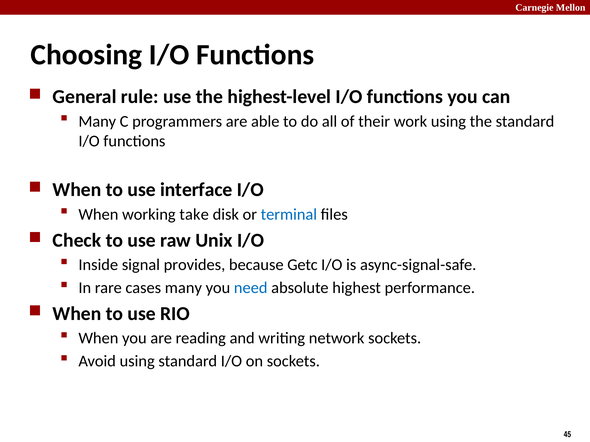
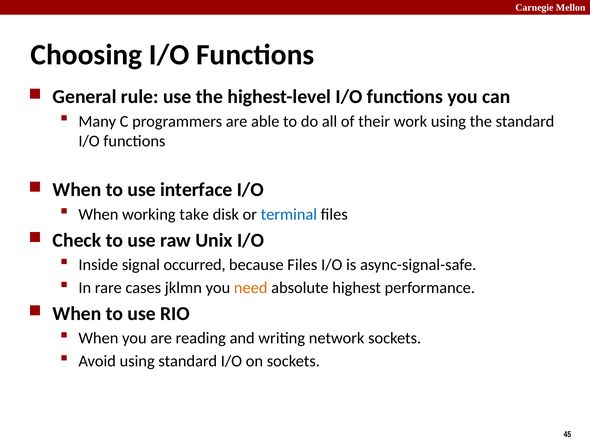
provides: provides -> occurred (195, 265)
because Getc: Getc -> Files (302, 265)
cases many: many -> jklmn (183, 288)
need colour: blue -> orange (251, 288)
